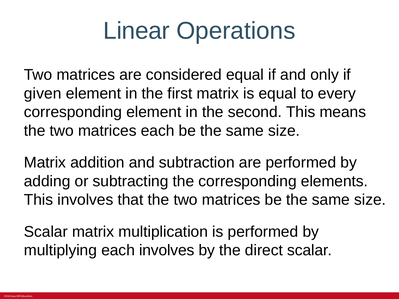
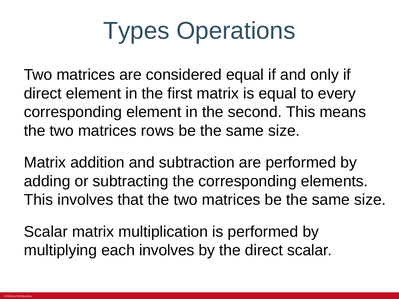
Linear: Linear -> Types (136, 31)
given: given -> direct (43, 93)
matrices each: each -> rows (158, 131)
